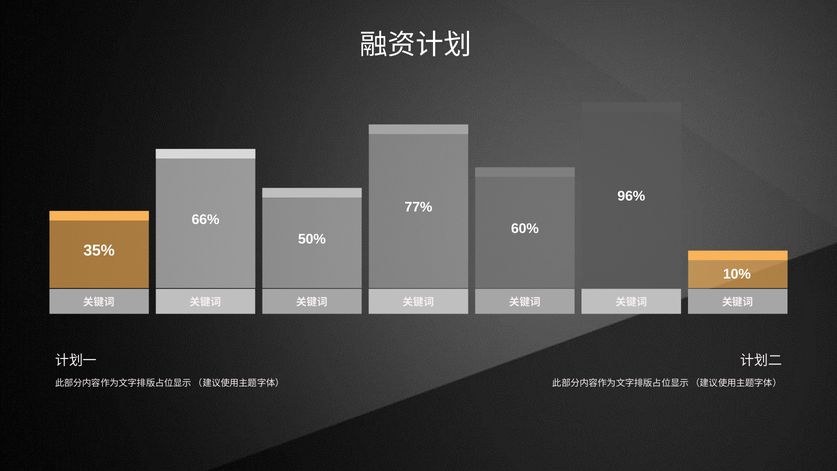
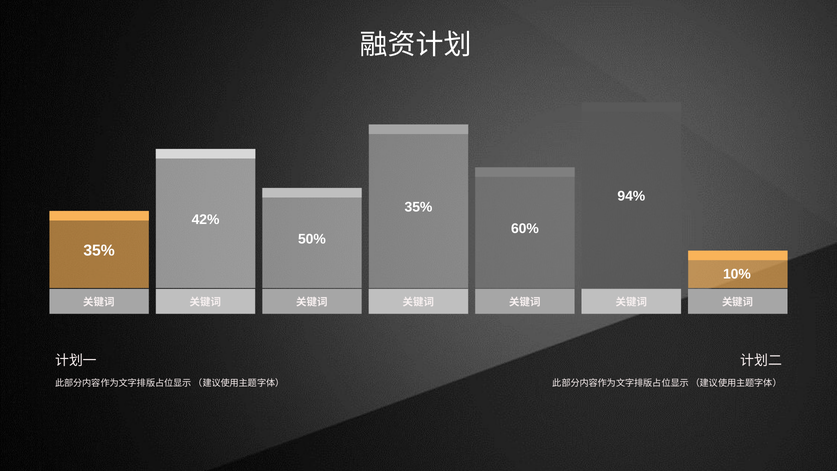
96%: 96% -> 94% (631, 196)
77%: 77% -> 35% (418, 207)
66%: 66% -> 42% (206, 219)
